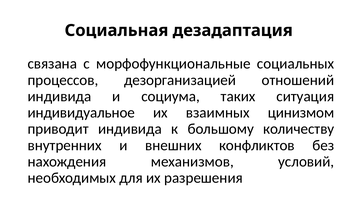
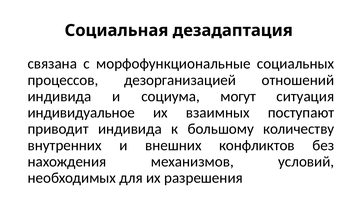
таких: таких -> могут (238, 96)
цинизмом: цинизмом -> поступают (301, 112)
